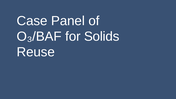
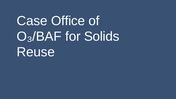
Panel: Panel -> Office (68, 21)
